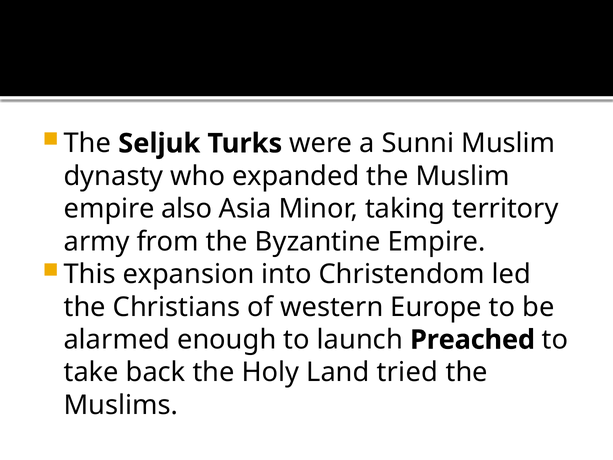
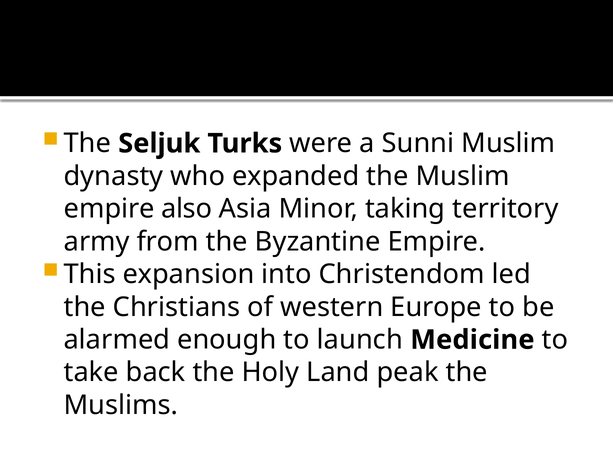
Preached: Preached -> Medicine (472, 340)
tried: tried -> peak (408, 372)
